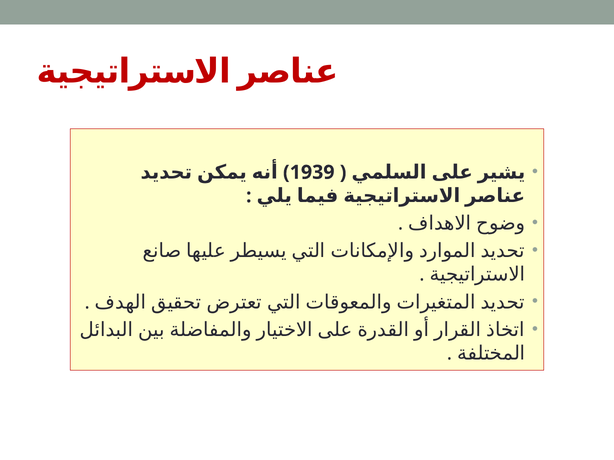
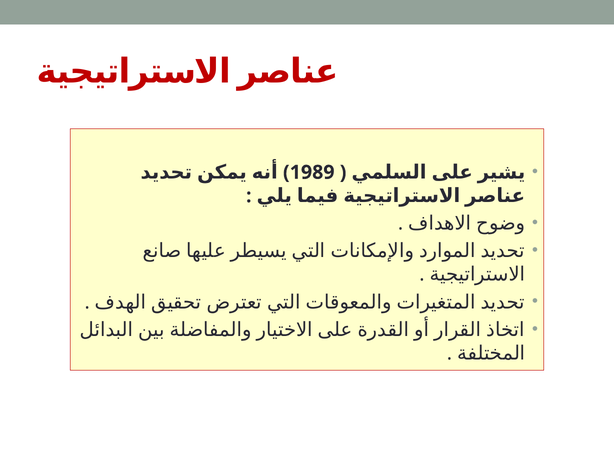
1939: 1939 -> 1989 (312, 173)
